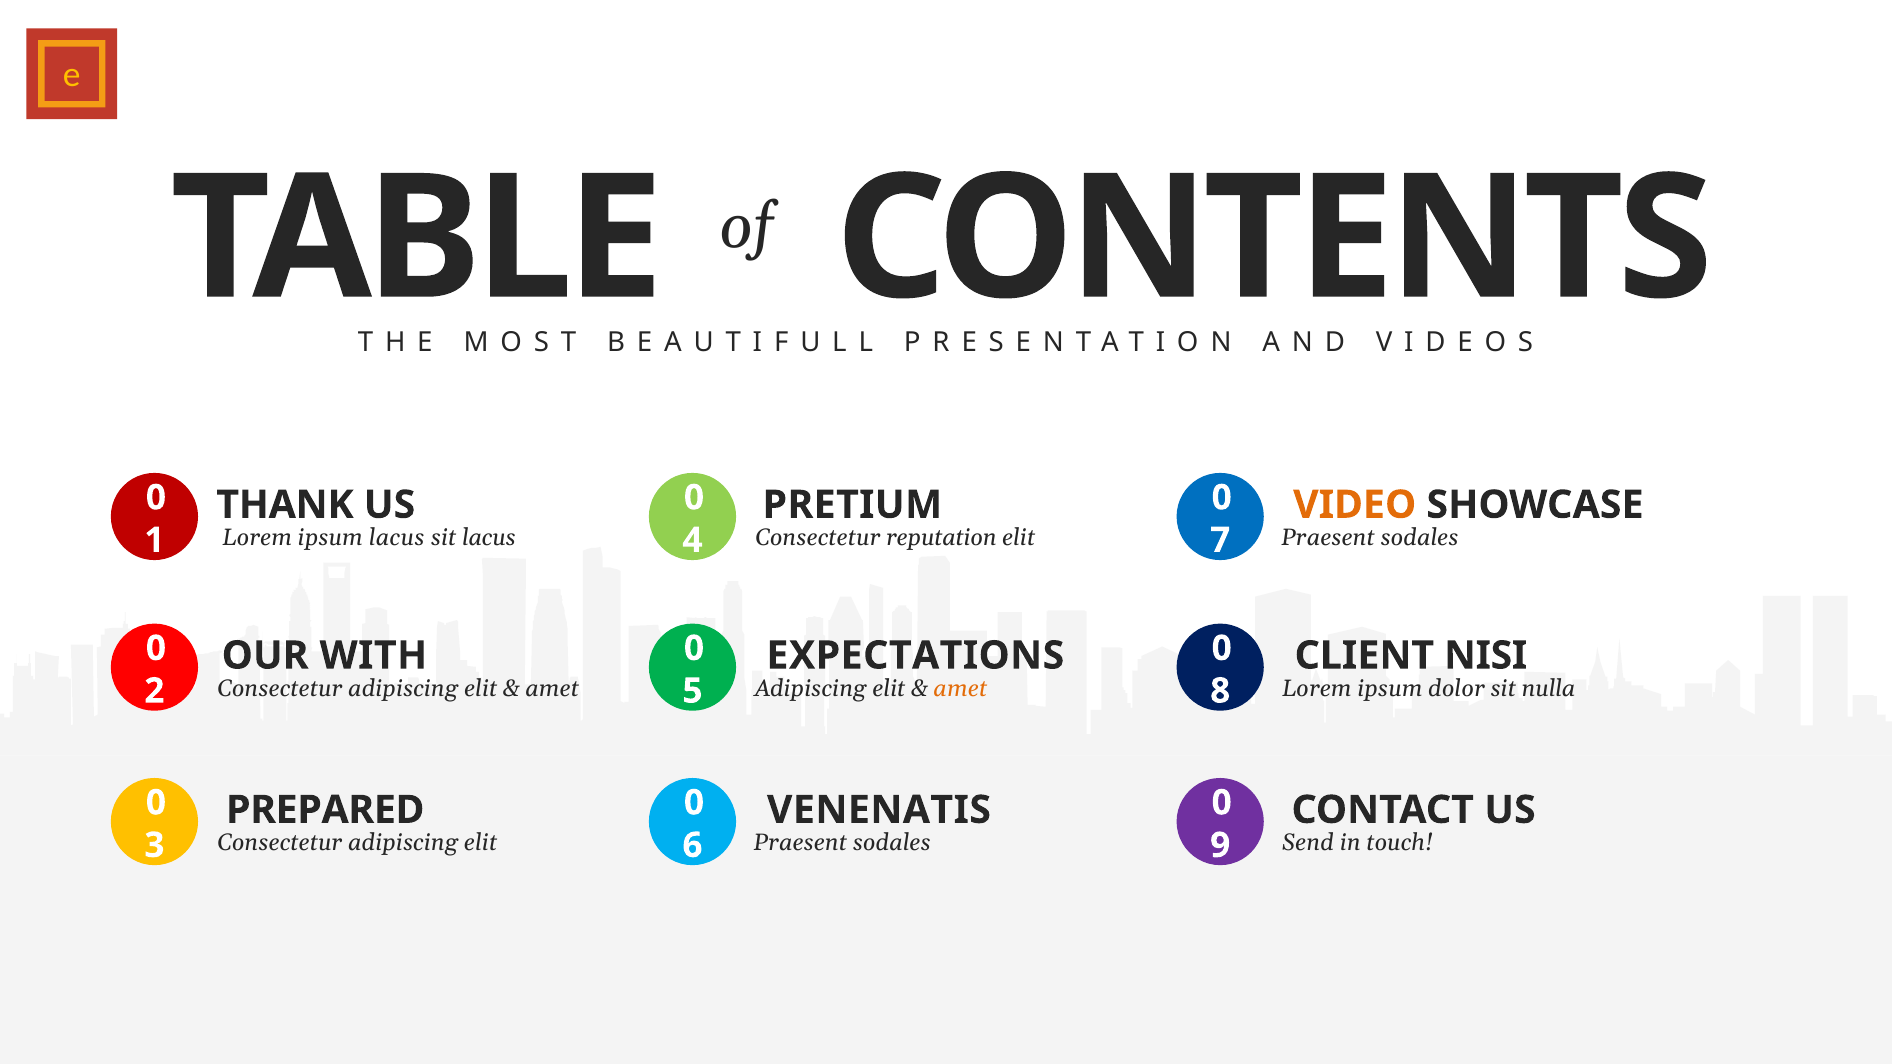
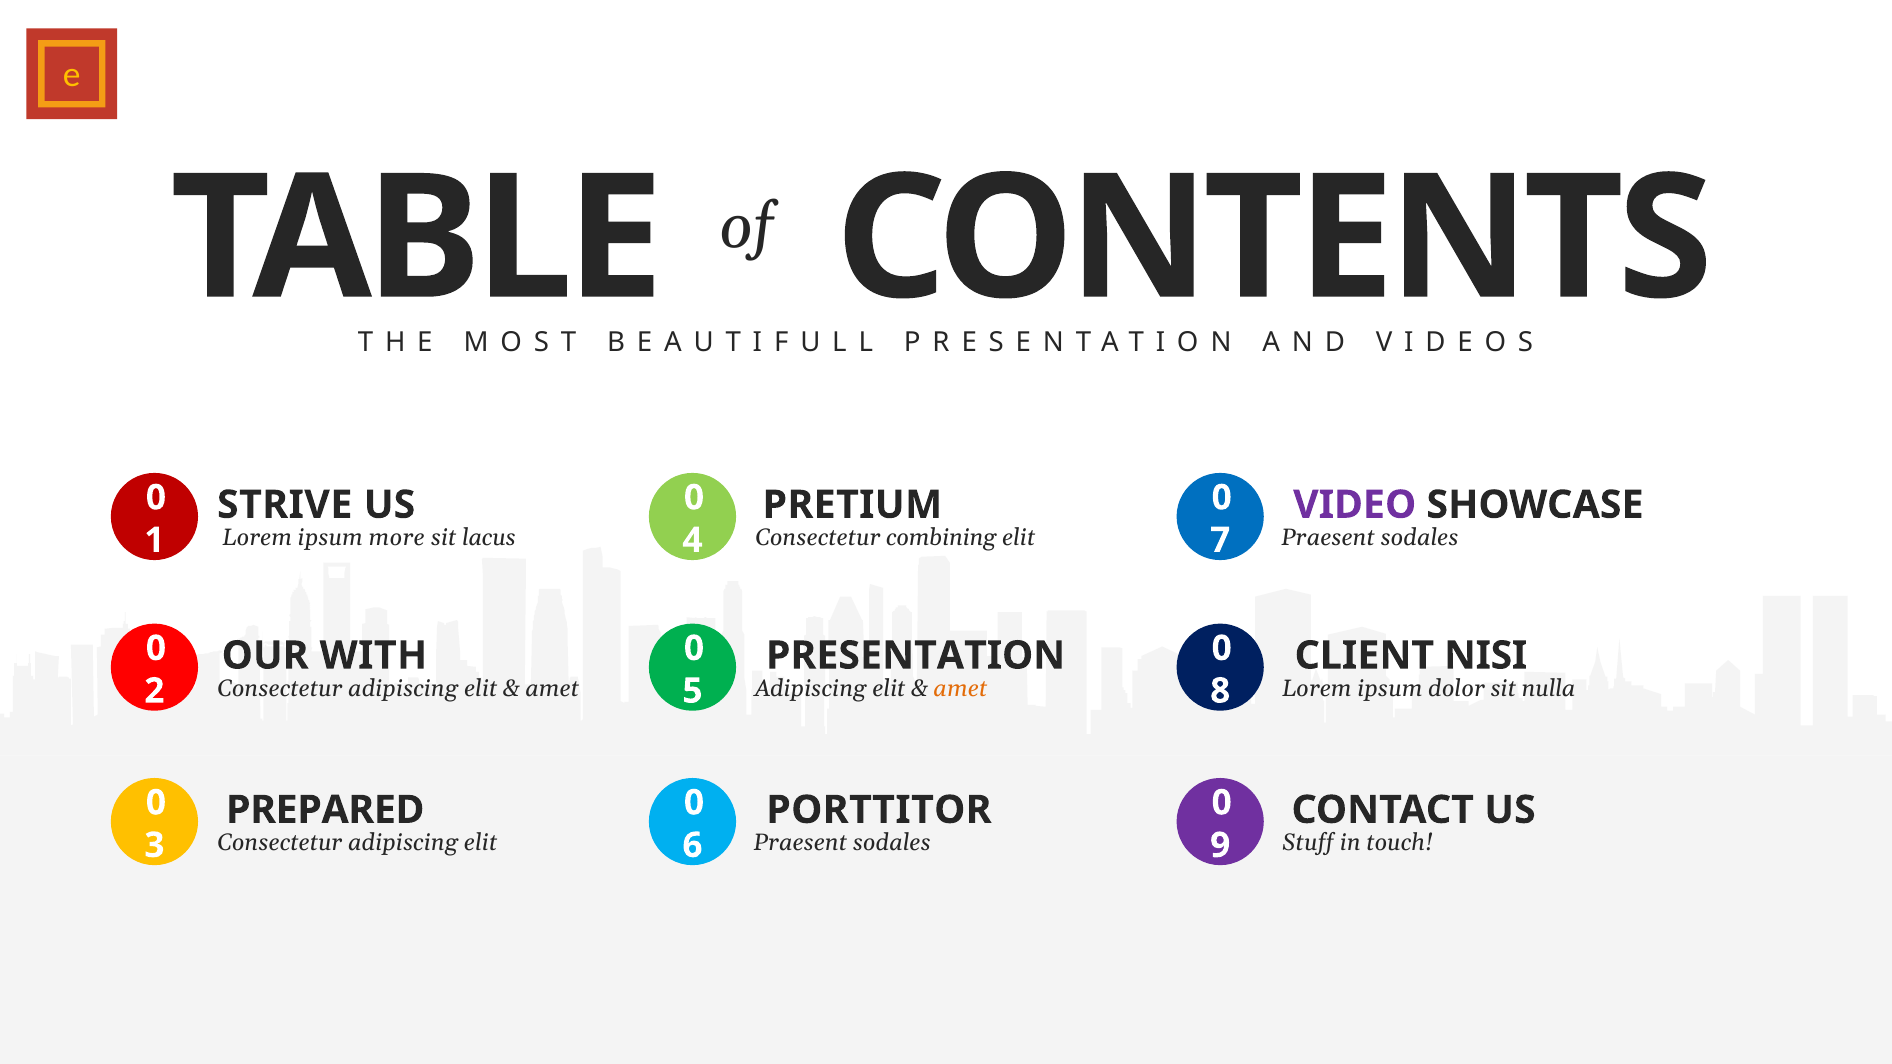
THANK: THANK -> STRIVE (285, 505)
VIDEO colour: orange -> purple (1355, 505)
ipsum lacus: lacus -> more (397, 538)
reputation: reputation -> combining (941, 538)
EXPECTATIONS: EXPECTATIONS -> PRESENTATION (916, 656)
VENENATIS: VENENATIS -> PORTTITOR (879, 810)
Send: Send -> Stuff (1308, 843)
